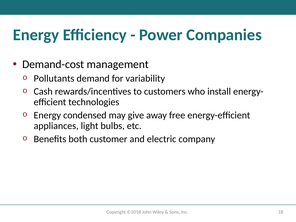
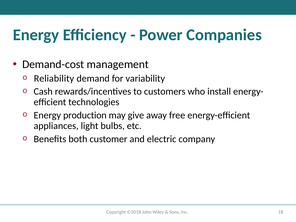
Pollutants: Pollutants -> Reliability (54, 78)
condensed: condensed -> production (85, 115)
